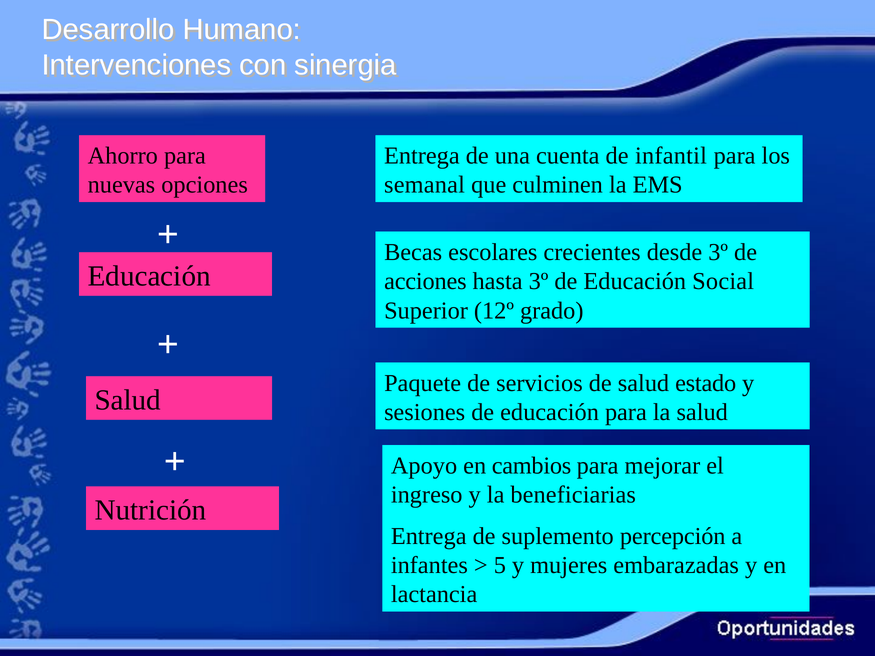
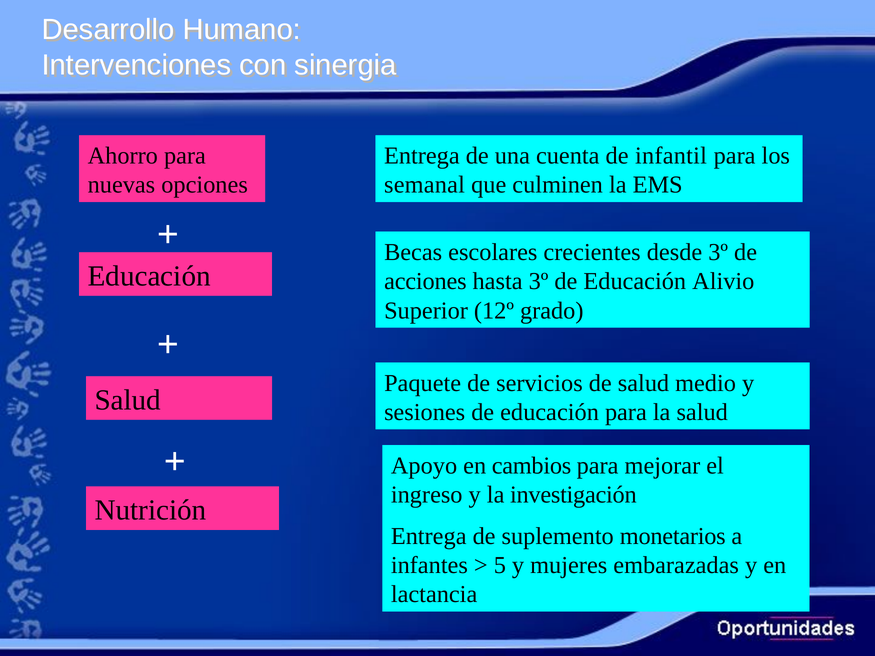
Social: Social -> Alivio (723, 281)
estado: estado -> medio (706, 383)
beneficiarias: beneficiarias -> investigación (573, 495)
percepción: percepción -> monetarios (673, 536)
